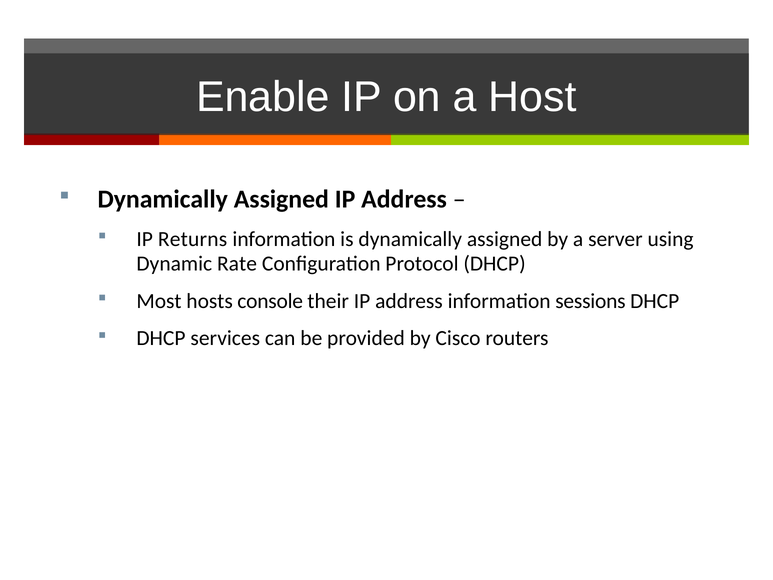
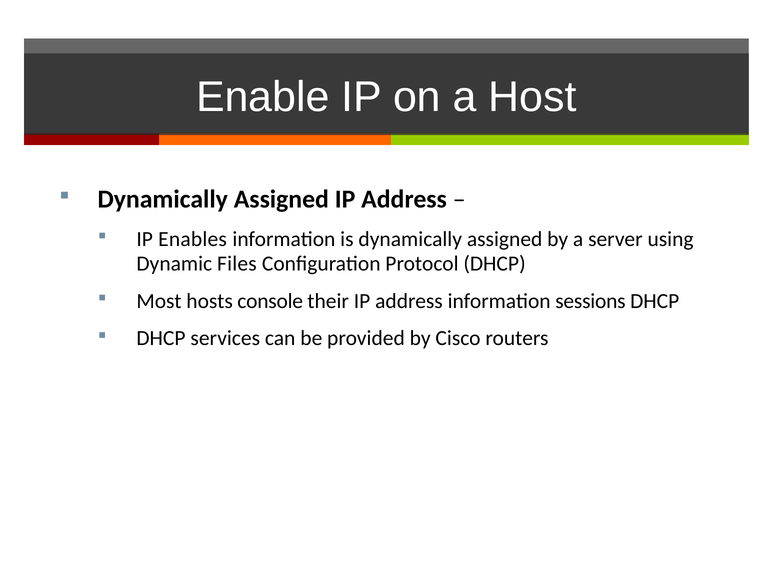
Returns: Returns -> Enables (193, 239)
Rate: Rate -> Files (237, 263)
